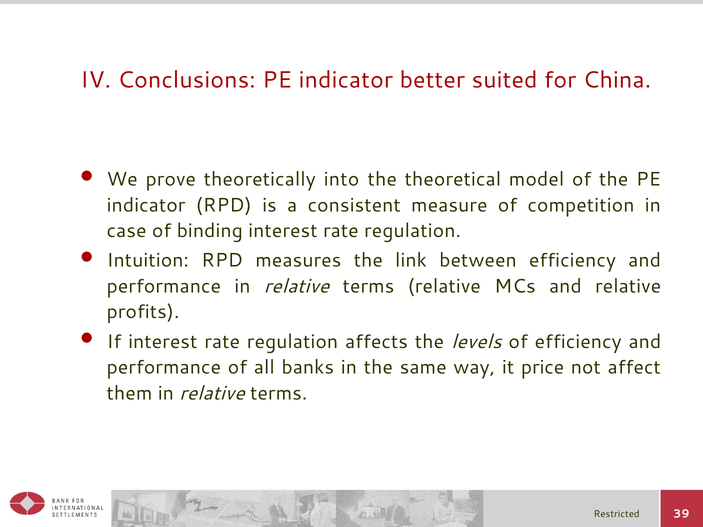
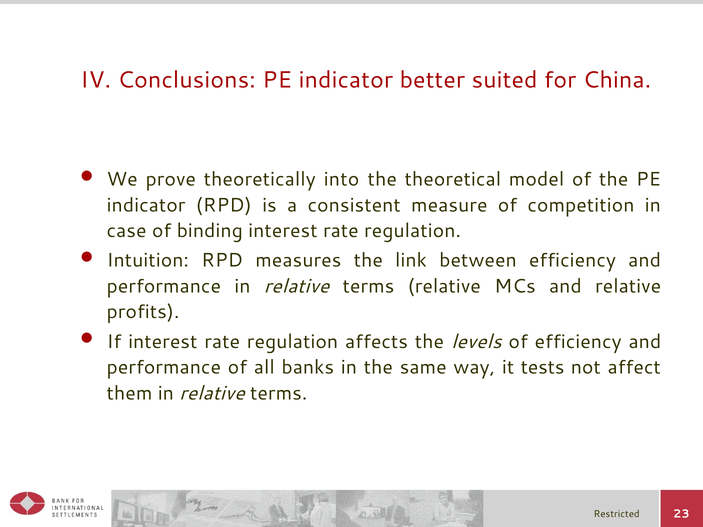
price: price -> tests (543, 368)
39: 39 -> 23 (681, 514)
